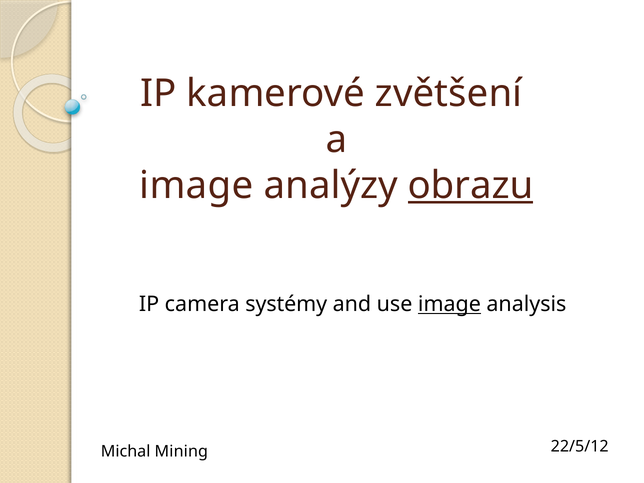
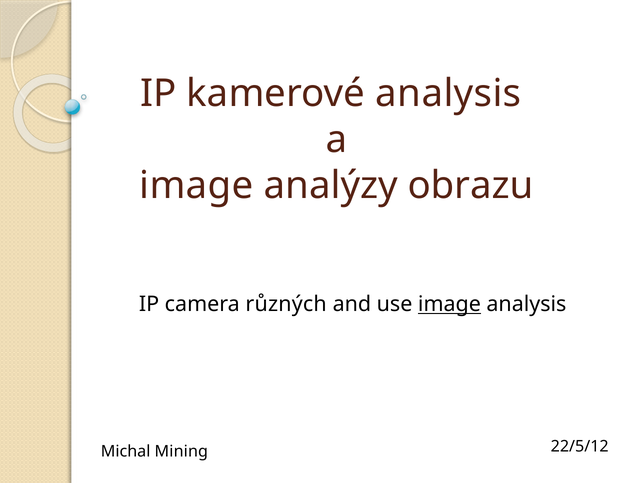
kamerové zvětšení: zvětšení -> analysis (448, 94)
obrazu underline: present -> none (471, 186)
systémy: systémy -> různých (286, 304)
